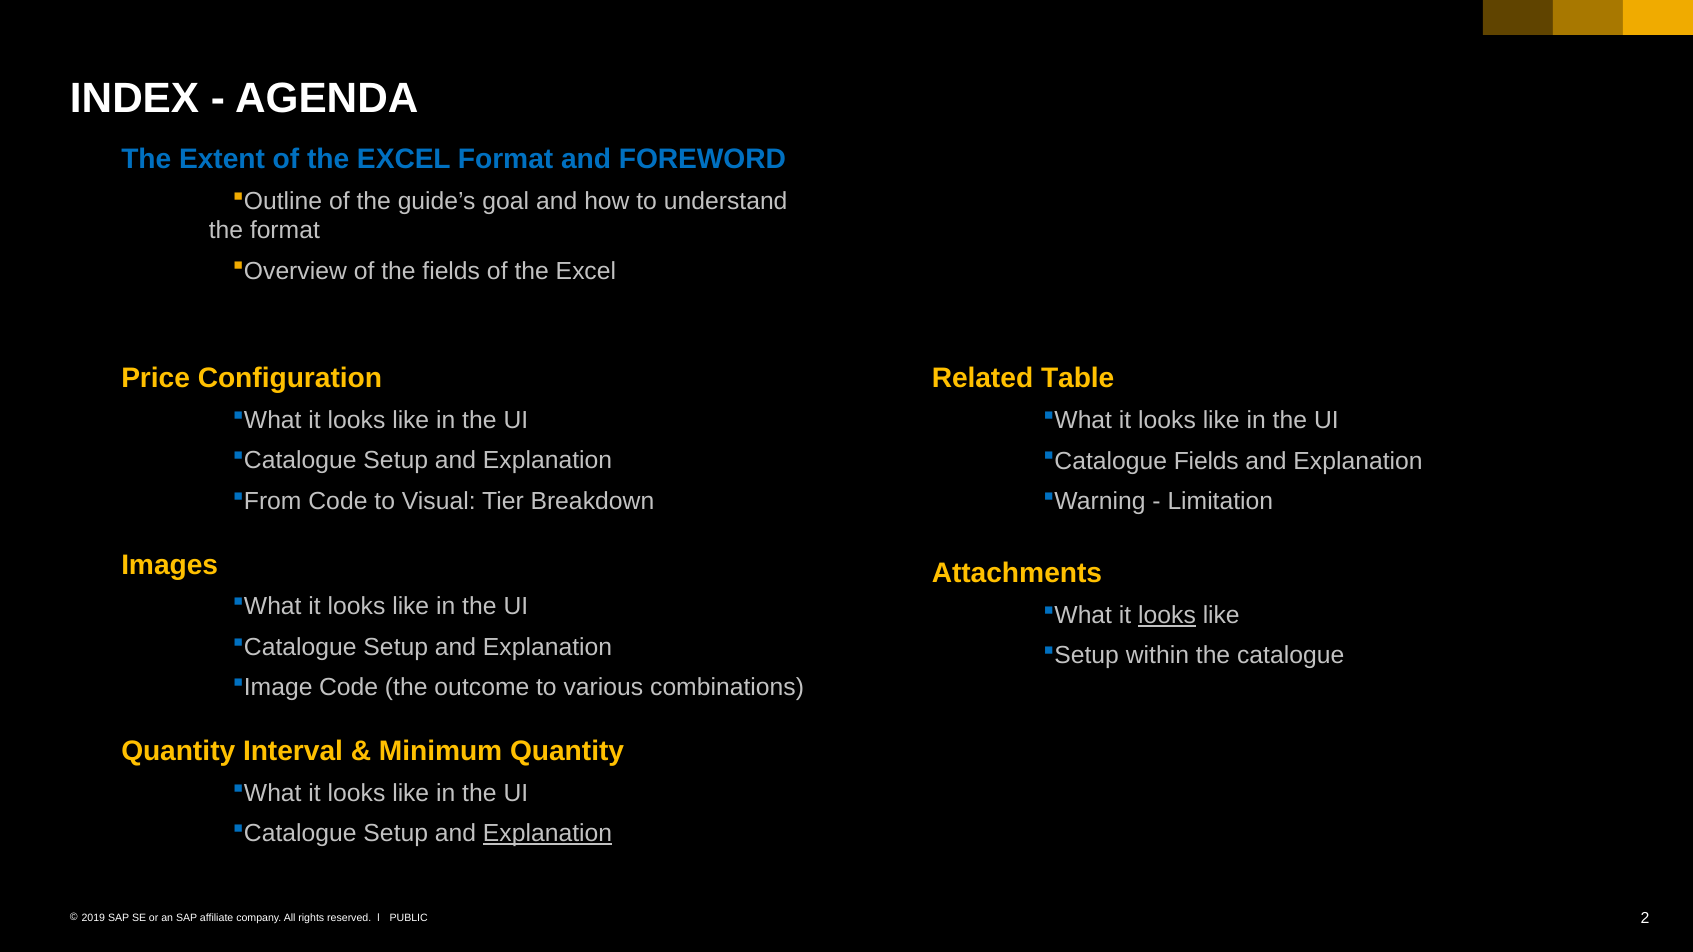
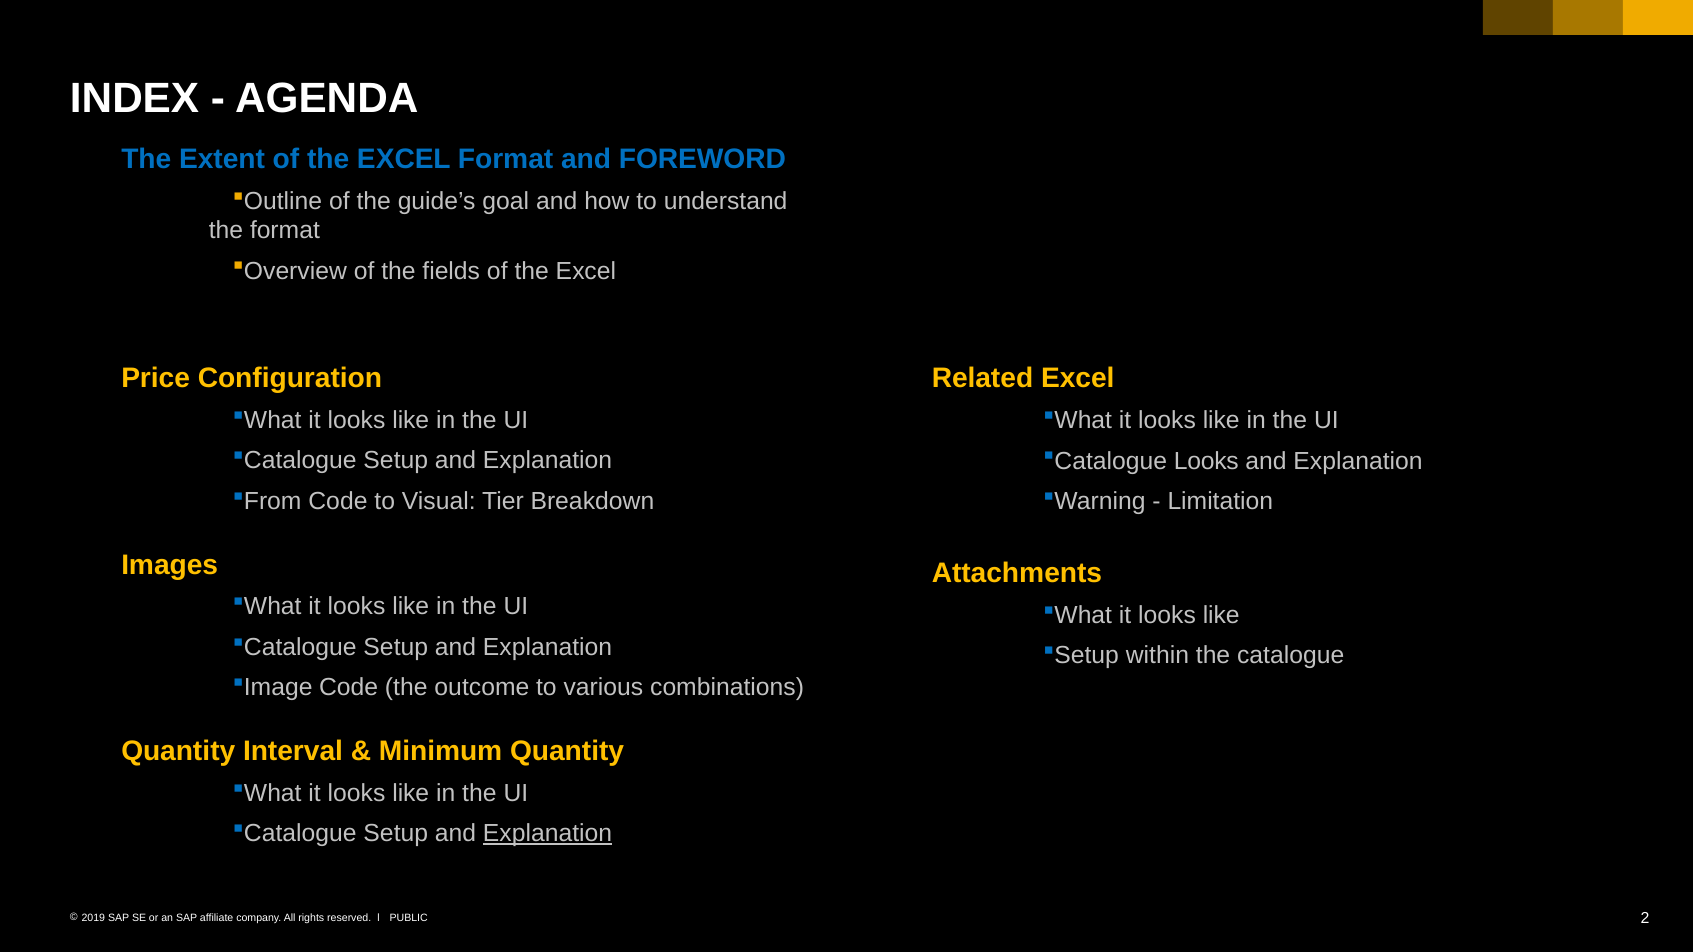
Related Table: Table -> Excel (1078, 379)
Fields: Fields -> Looks (1206, 461)
looks underline: present -> none (1167, 615)
